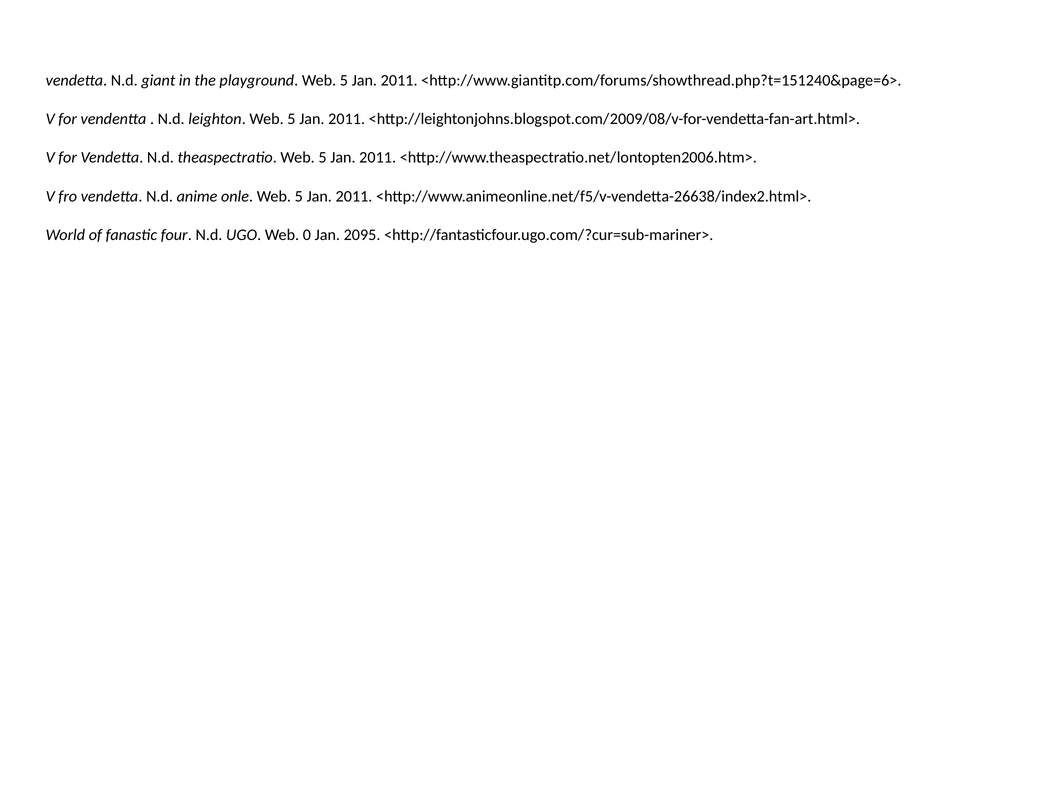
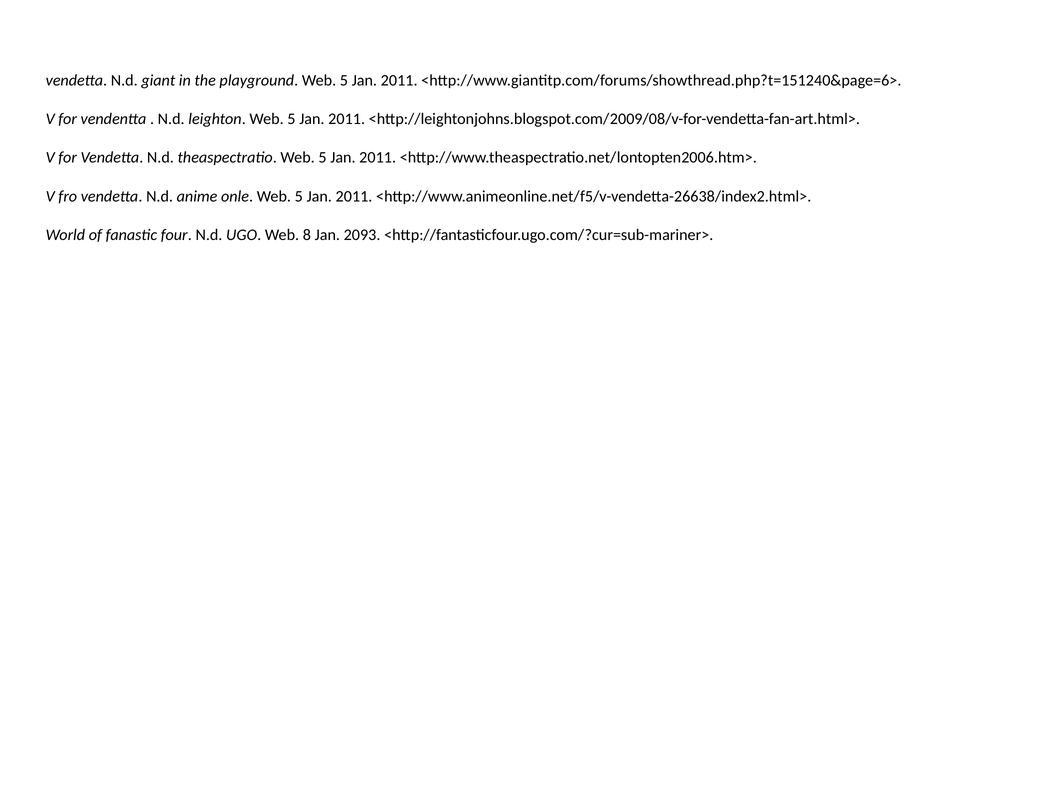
0: 0 -> 8 (307, 235)
2095: 2095 -> 2093 (362, 235)
